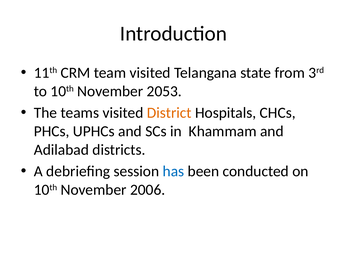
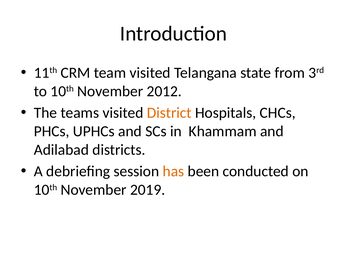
2053: 2053 -> 2012 (164, 91)
has colour: blue -> orange (173, 172)
2006: 2006 -> 2019 (148, 190)
